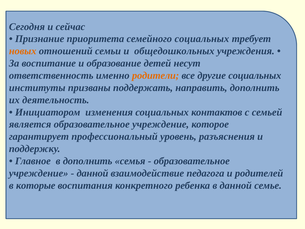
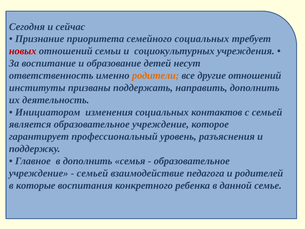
новых colour: orange -> red (23, 51)
общедошкольных: общедошкольных -> социокультурных (174, 51)
другие социальных: социальных -> отношений (255, 75)
данной: данной -> семьей (92, 173)
